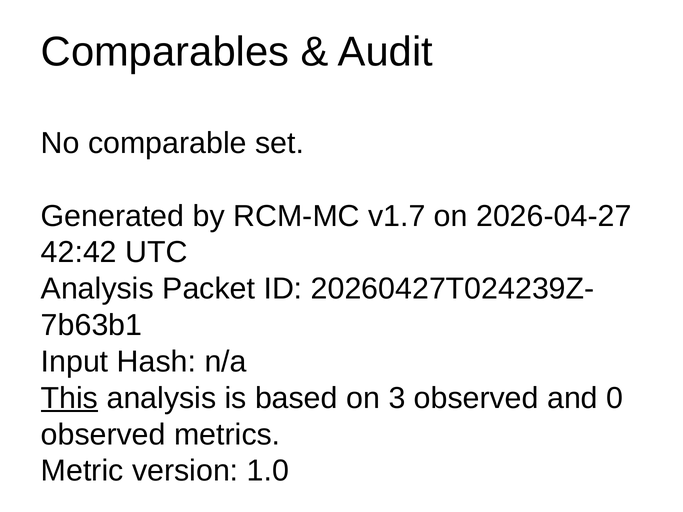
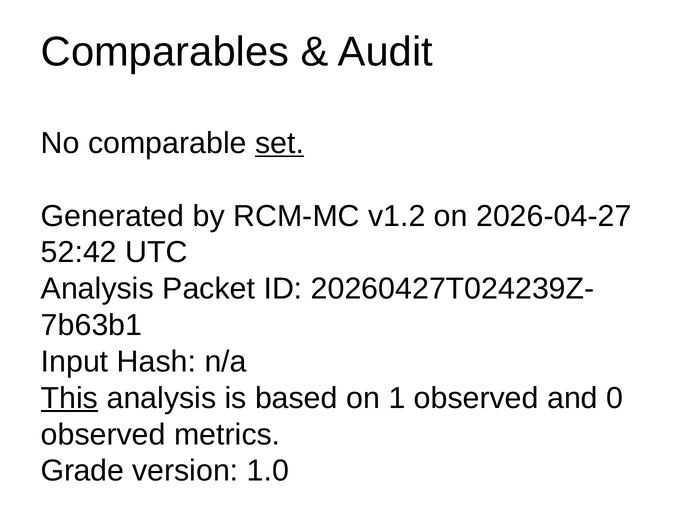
set underline: none -> present (280, 143)
v1.7: v1.7 -> v1.2 (397, 216)
42:42: 42:42 -> 52:42 (79, 253)
3: 3 -> 1 (397, 398)
Metric: Metric -> Grade (82, 471)
